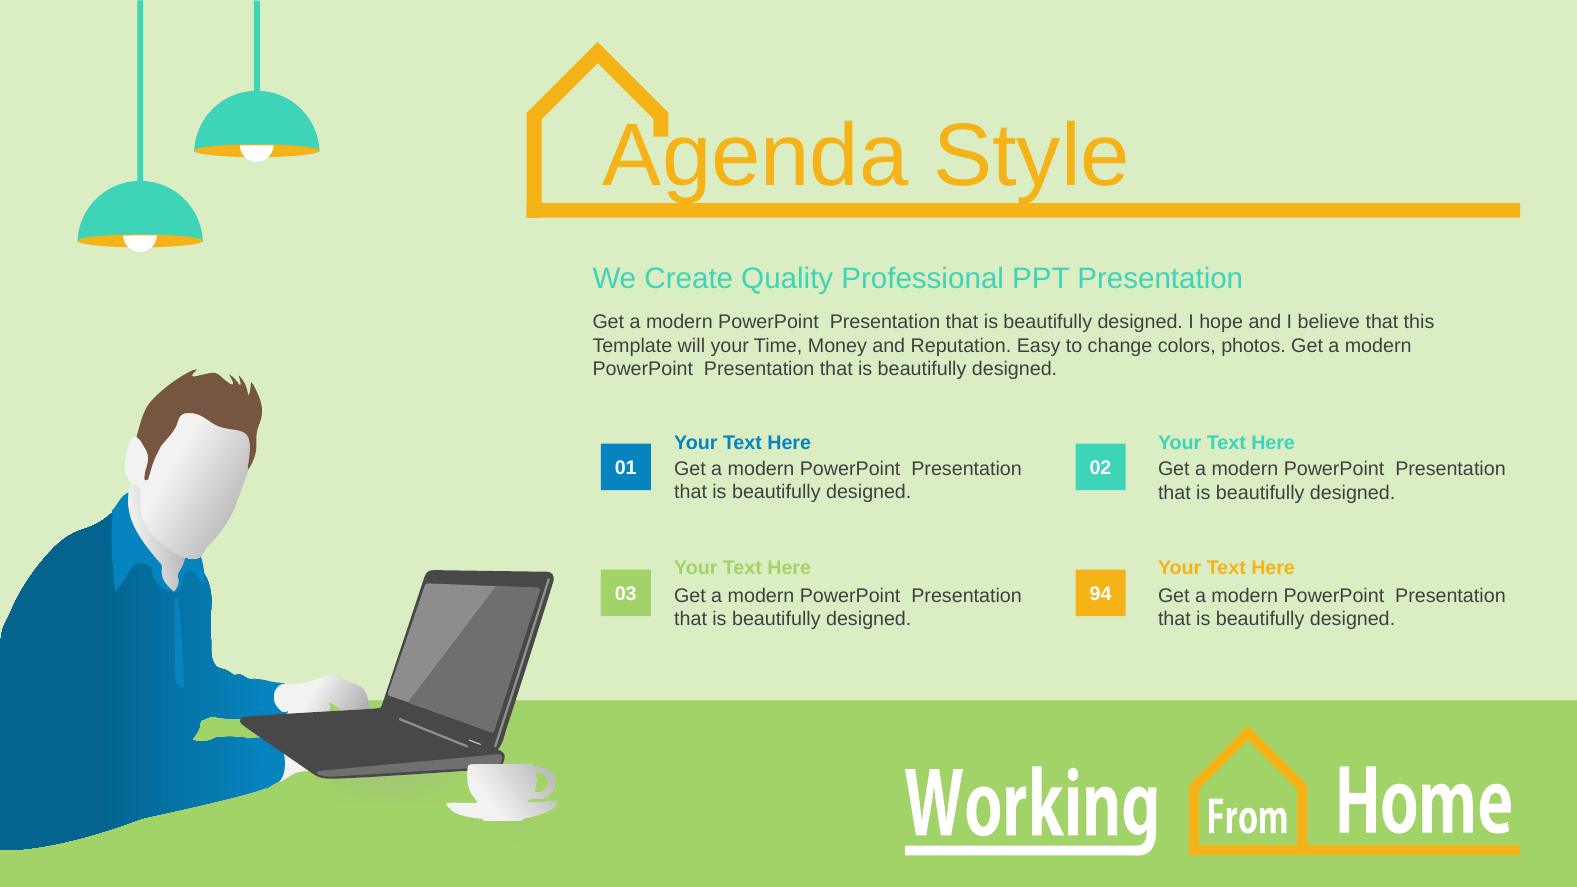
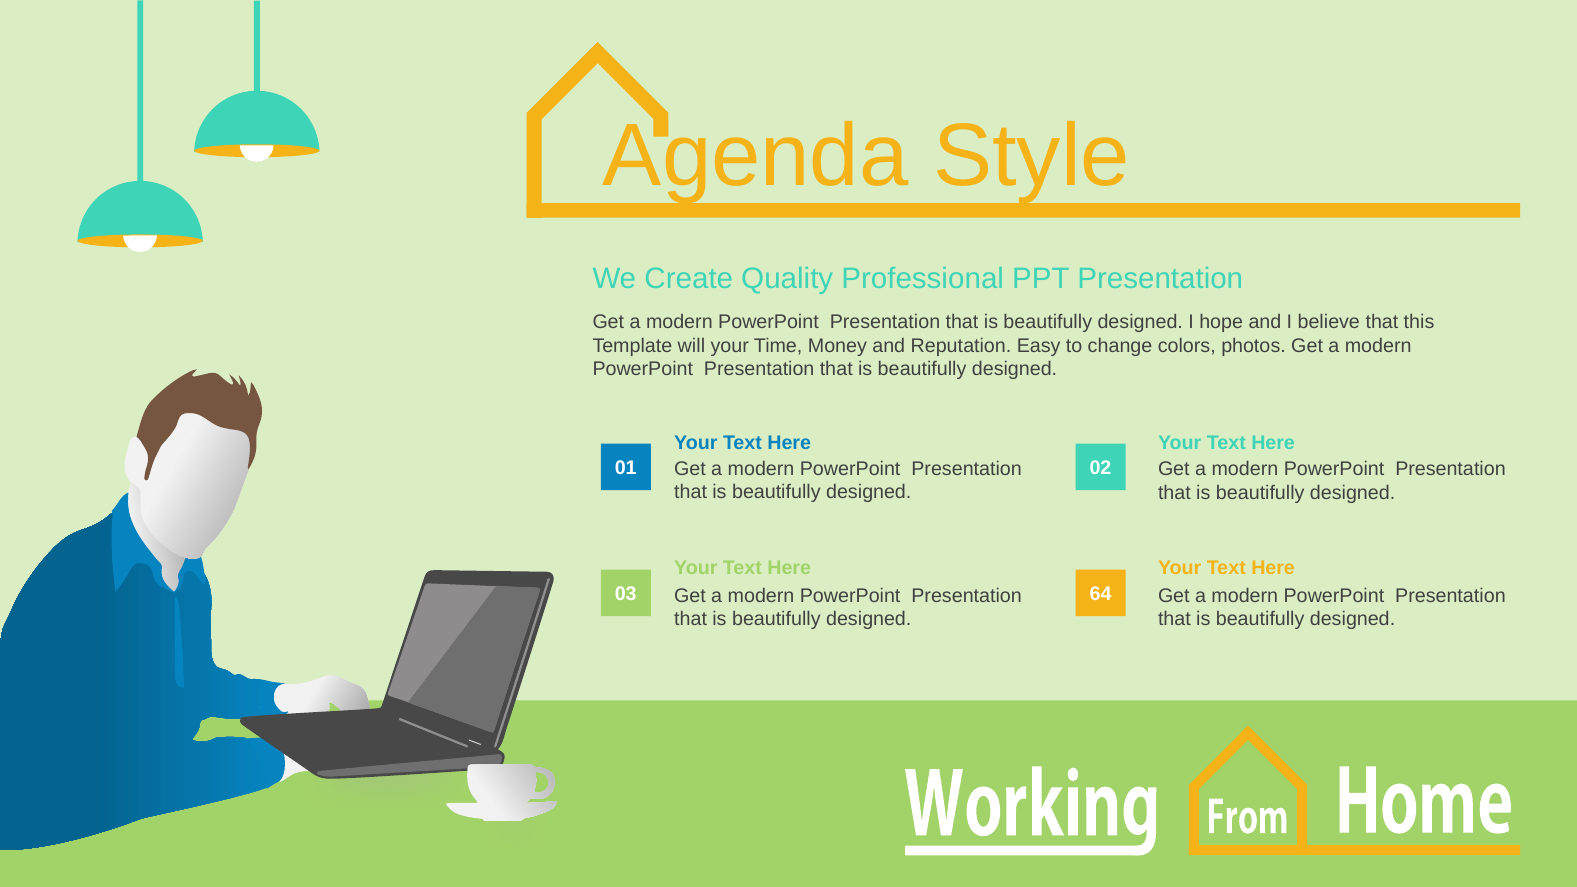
94: 94 -> 64 (1101, 594)
